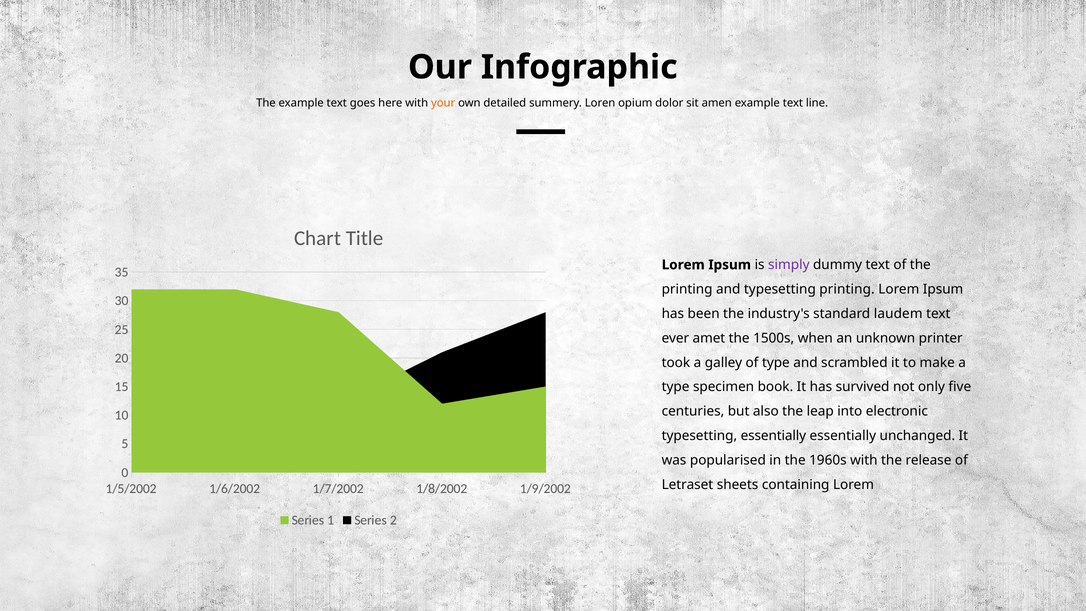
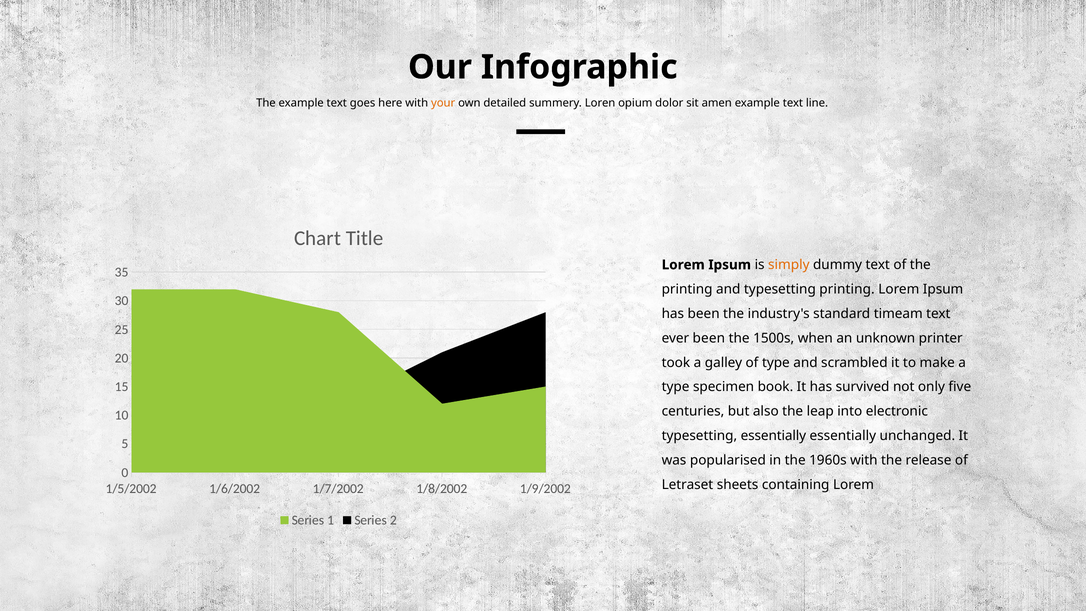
simply colour: purple -> orange (789, 265)
laudem: laudem -> timeam (898, 314)
ever amet: amet -> been (709, 338)
